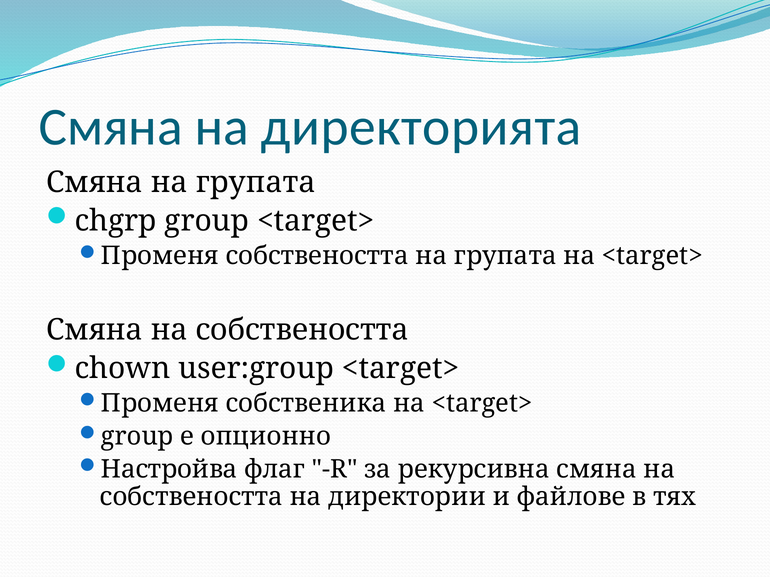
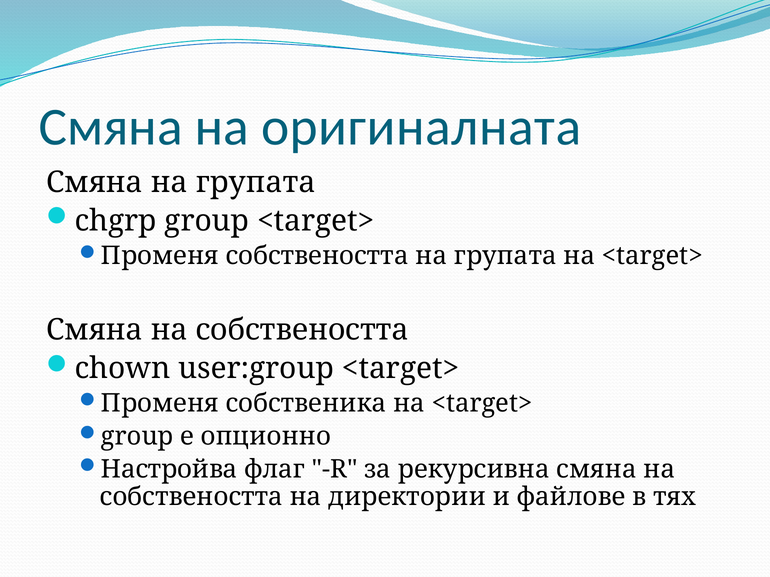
директорията: директорията -> оригиналната (421, 127)
